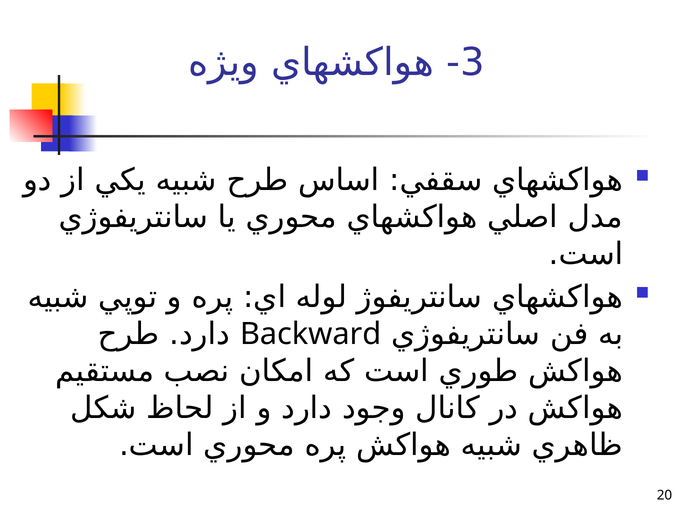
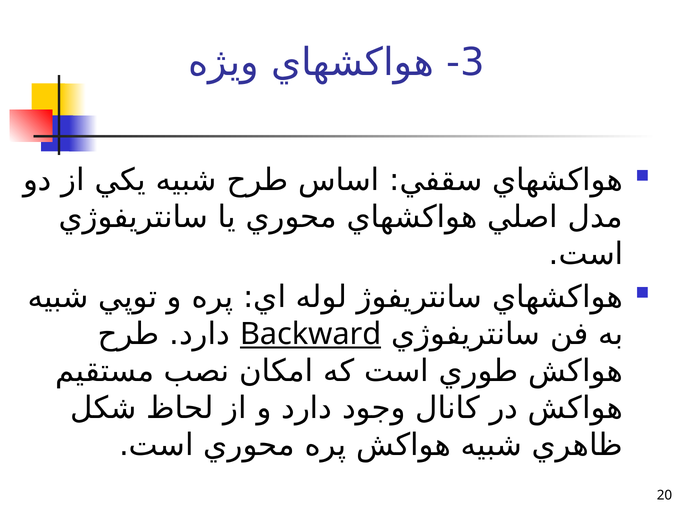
Backward underline: none -> present (311, 335)
